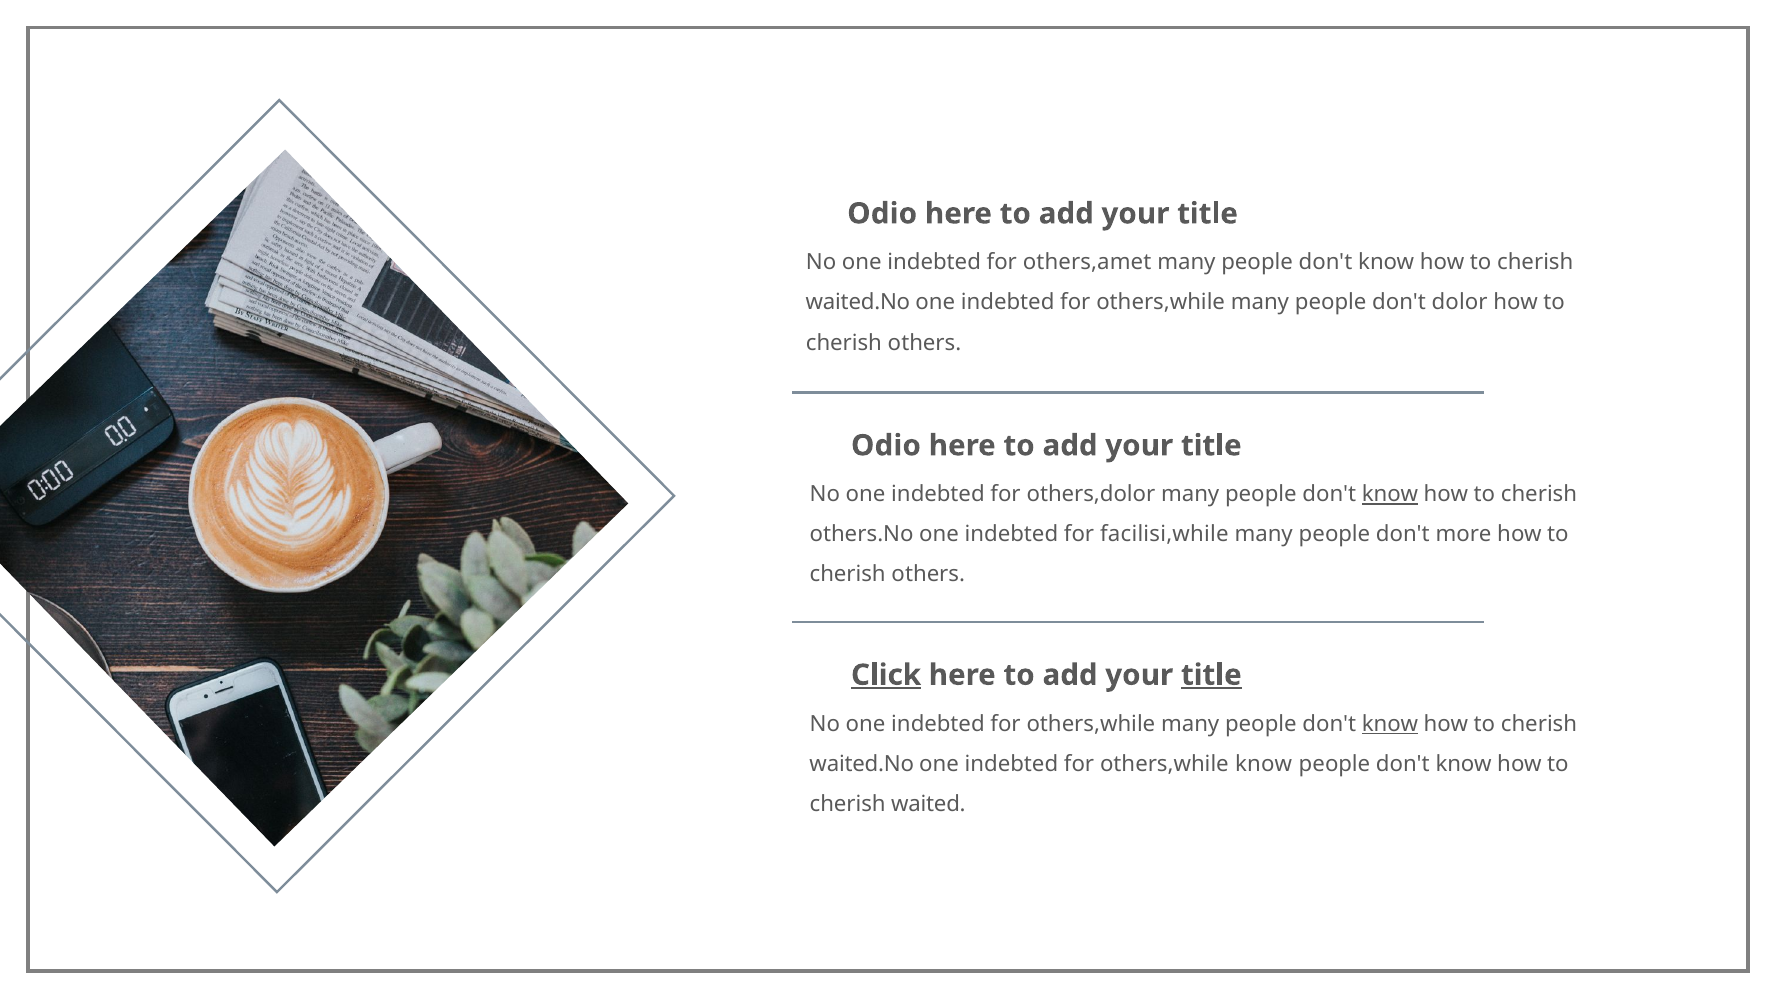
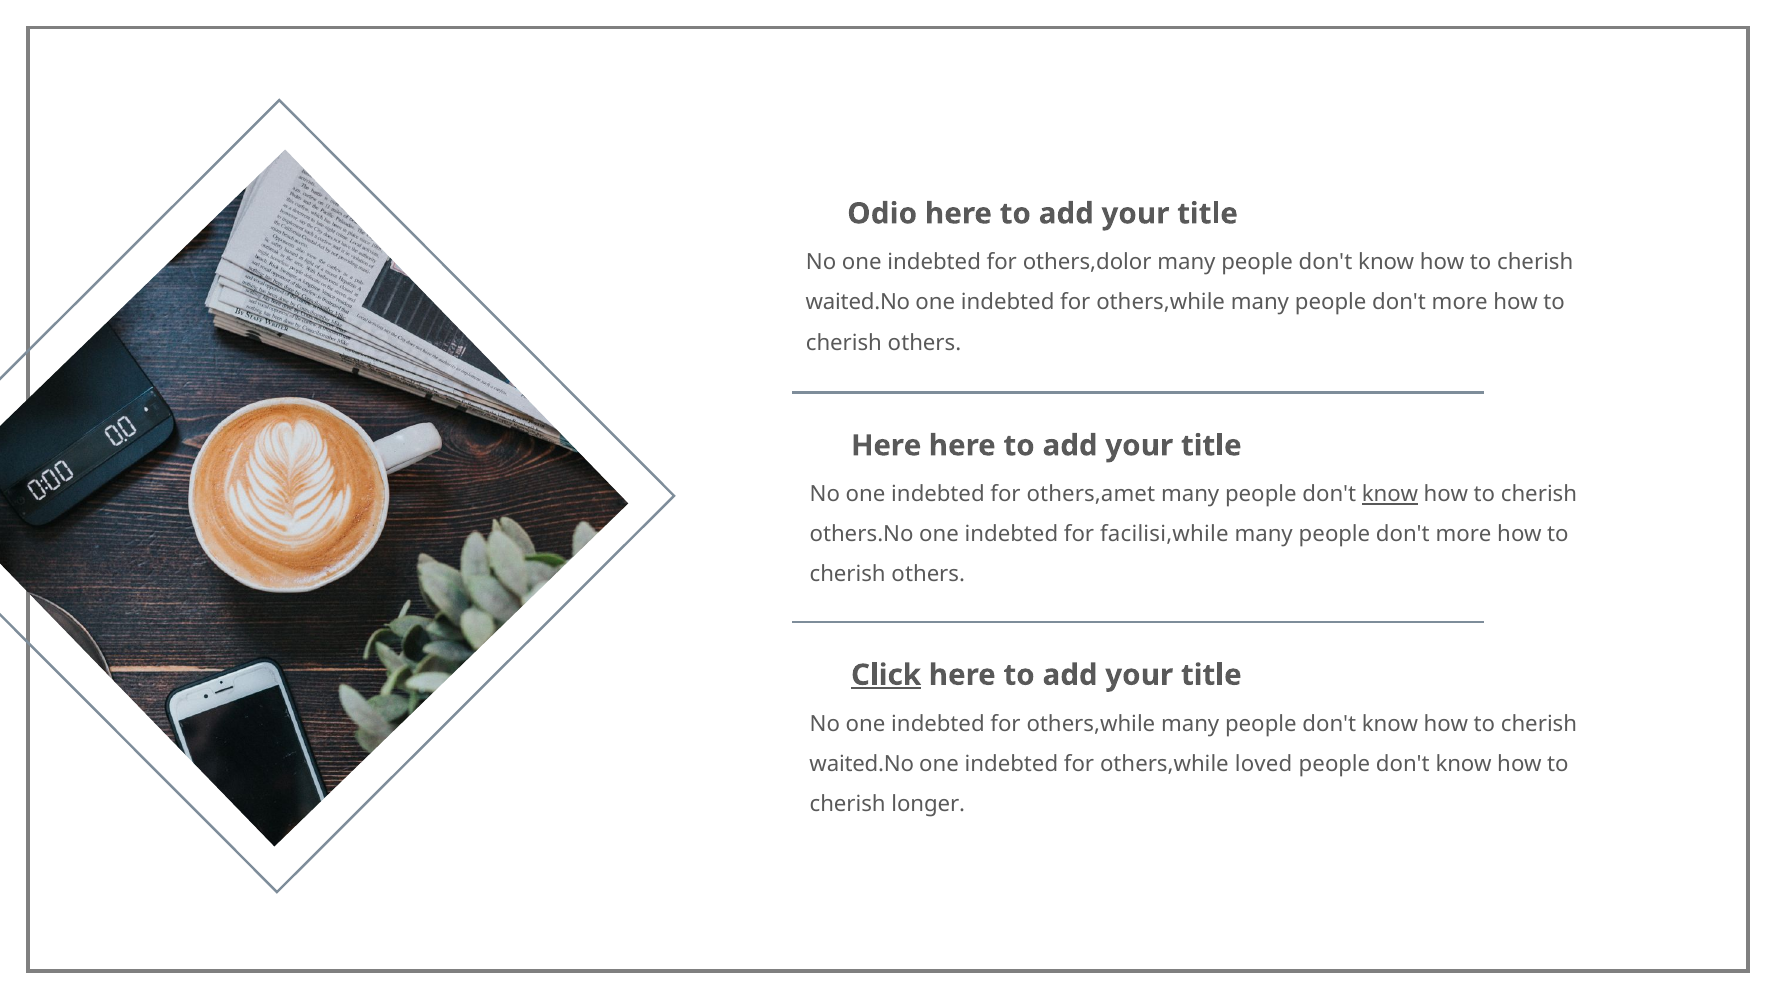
others,amet: others,amet -> others,dolor (1087, 263)
dolor: dolor -> more (1460, 303)
Odio: Odio -> Here (886, 446)
others,dolor: others,dolor -> others,amet (1091, 494)
title underline: present -> none (1211, 675)
know underline: present -> none (1390, 724)
others,while know: know -> loved (1264, 764)
waited: waited -> longer (928, 804)
